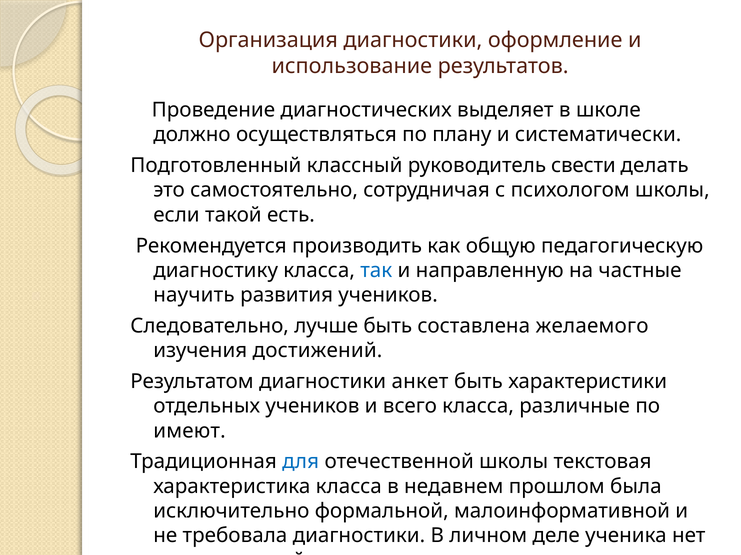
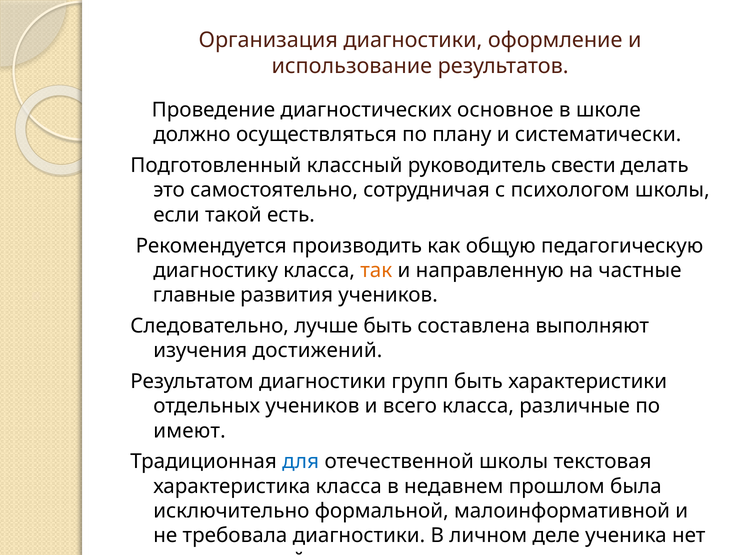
выделяет: выделяет -> основное (505, 110)
так colour: blue -> orange (376, 271)
научить: научить -> главные (194, 295)
желаемого: желаемого -> выполняют (592, 326)
анкет: анкет -> групп (420, 382)
